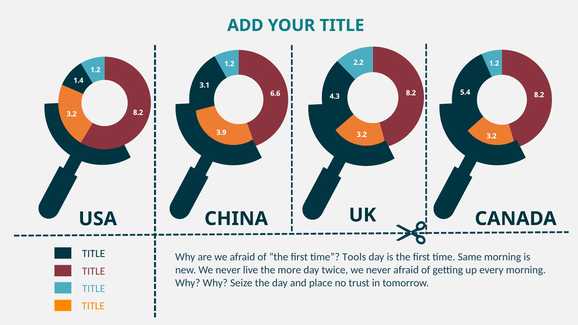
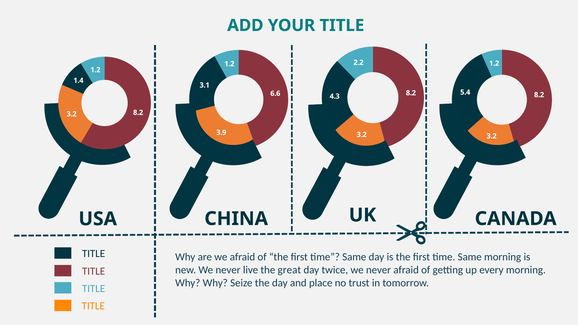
Tools: Tools -> Same (354, 257)
more: more -> great (289, 270)
